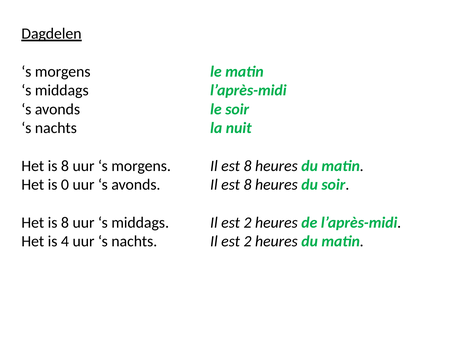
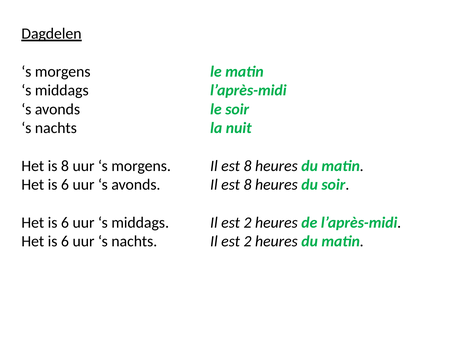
0: 0 -> 6 (65, 185)
8: 8 -> 6 (65, 223)
4: 4 -> 6 (65, 241)
